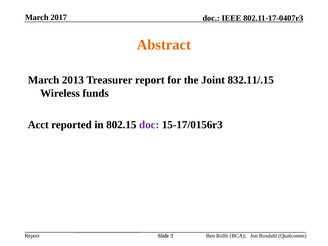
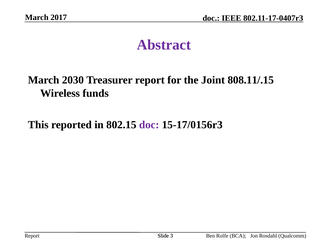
Abstract colour: orange -> purple (164, 45)
2013: 2013 -> 2030 (73, 80)
832.11/.15: 832.11/.15 -> 808.11/.15 (251, 80)
Acct: Acct -> This (38, 125)
